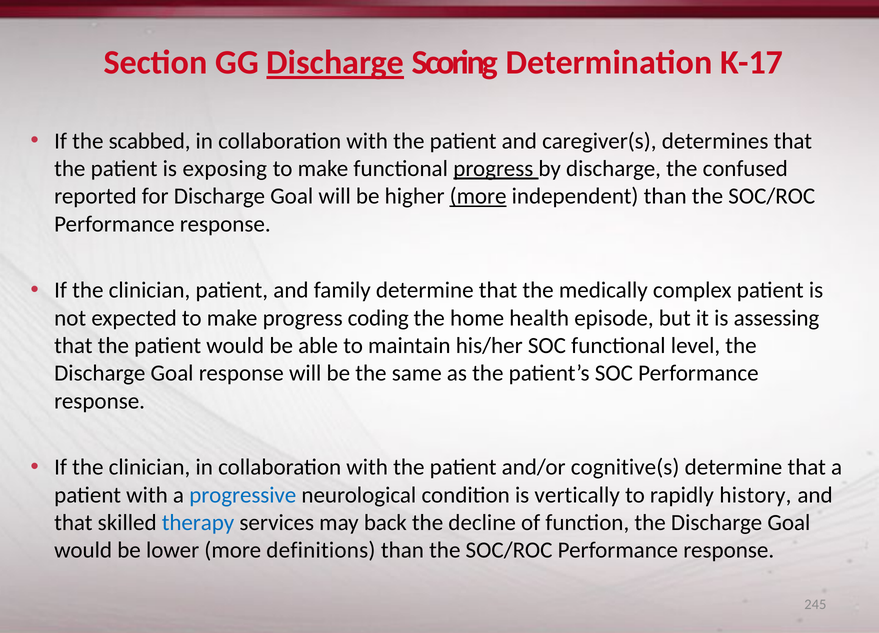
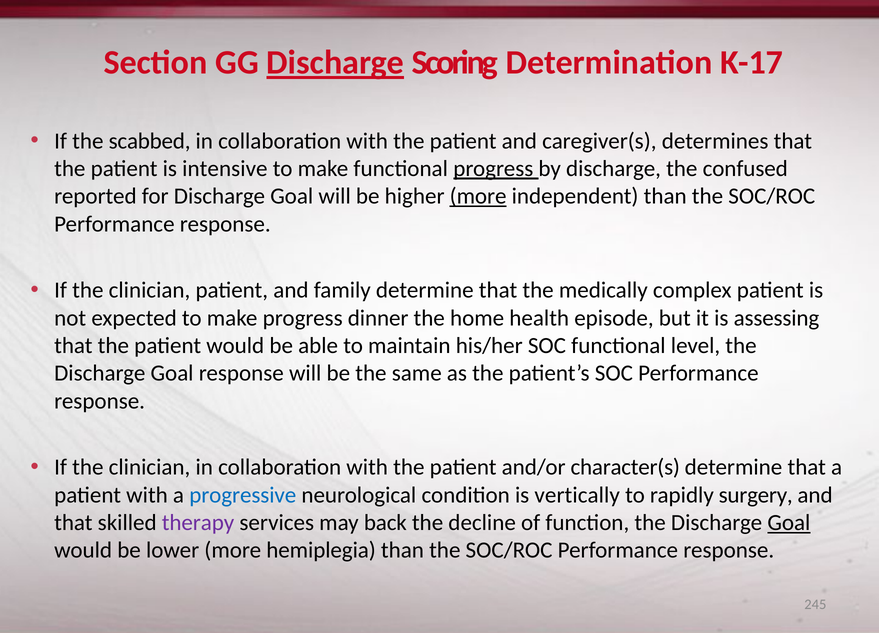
exposing: exposing -> intensive (225, 169)
coding: coding -> dinner (378, 318)
cognitive(s: cognitive(s -> character(s (625, 467)
history: history -> surgery (756, 495)
therapy colour: blue -> purple (198, 523)
Goal underline: none -> present (789, 523)
definitions: definitions -> hemiplegia (321, 550)
